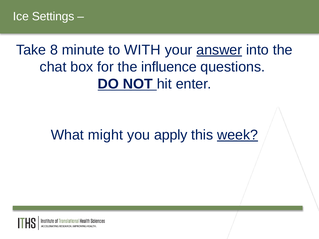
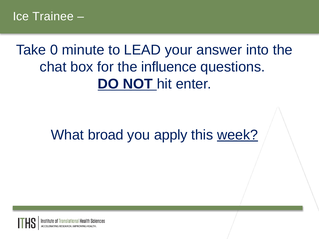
Settings: Settings -> Trainee (53, 16)
8: 8 -> 0 (54, 50)
WITH: WITH -> LEAD (142, 50)
answer underline: present -> none (219, 50)
might: might -> broad (106, 135)
